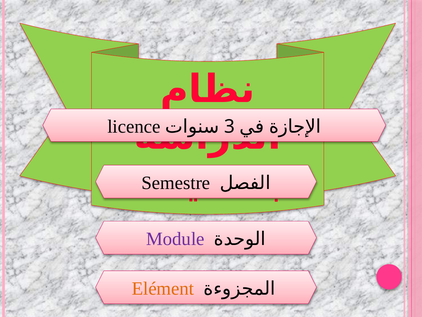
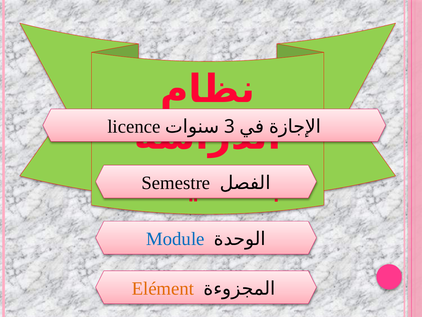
Module colour: purple -> blue (175, 239)
